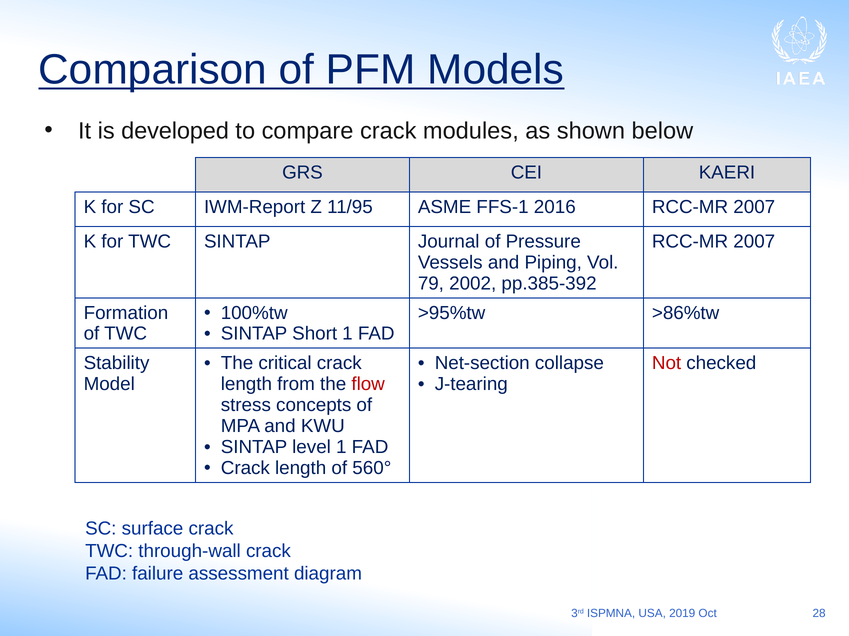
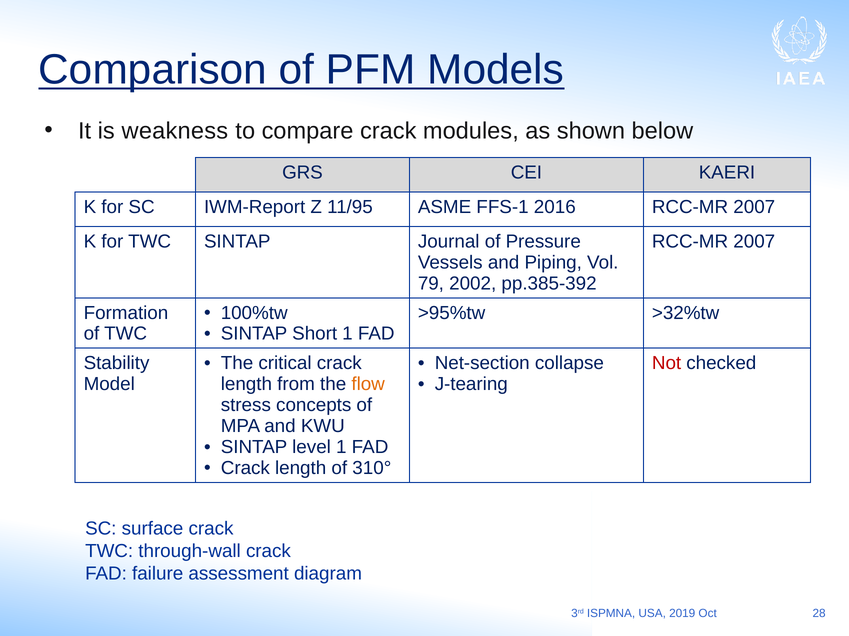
developed: developed -> weakness (175, 131)
>86%tw: >86%tw -> >32%tw (686, 313)
flow colour: red -> orange (368, 385)
560°: 560° -> 310° (372, 468)
